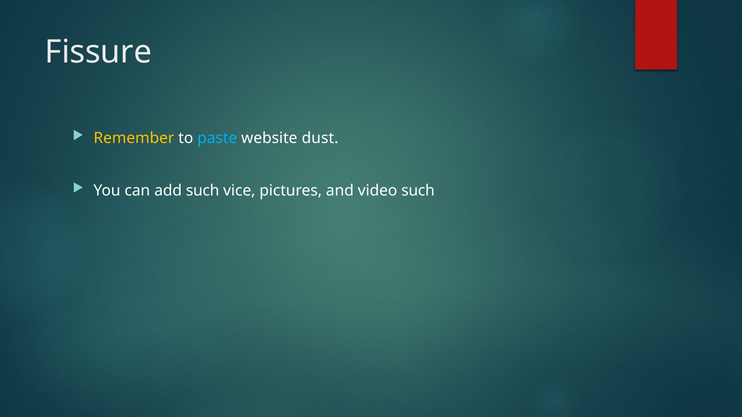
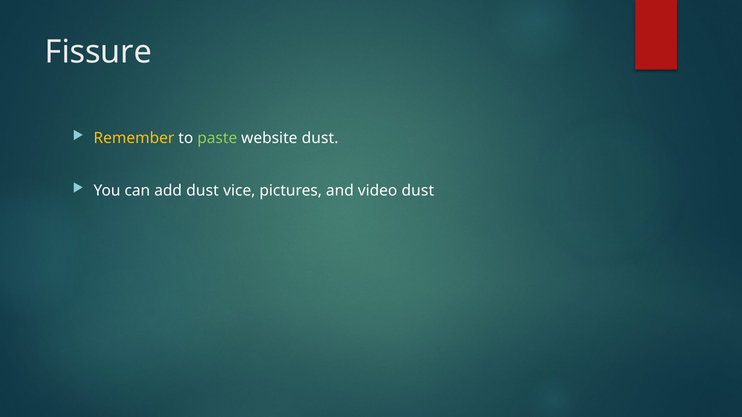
paste colour: light blue -> light green (217, 138)
add such: such -> dust (203, 191)
video such: such -> dust (418, 191)
